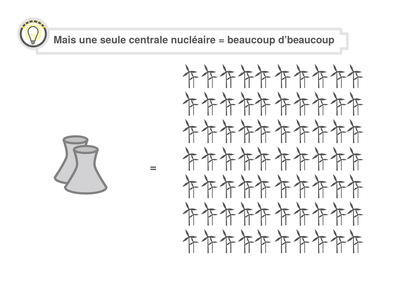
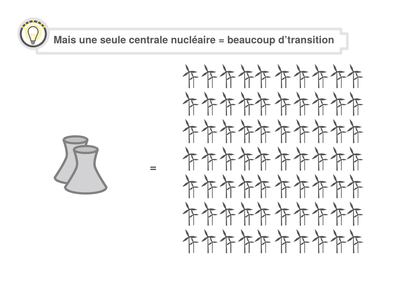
d’beaucoup: d’beaucoup -> d’transition (306, 40)
